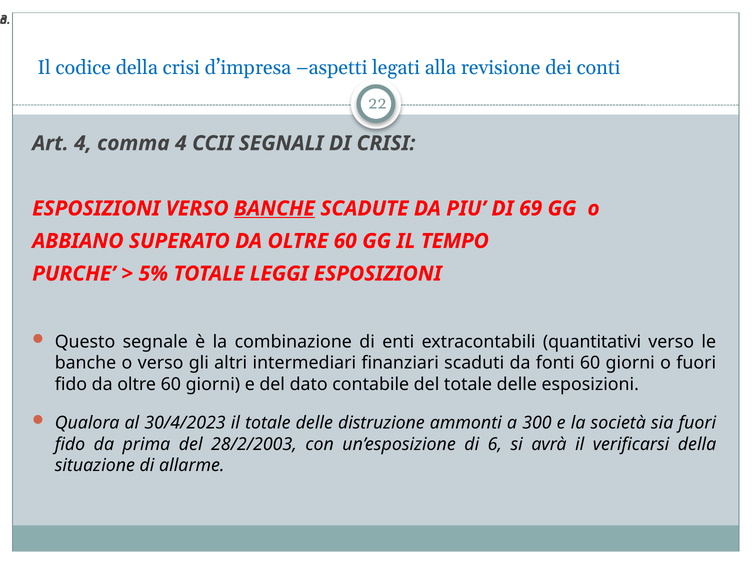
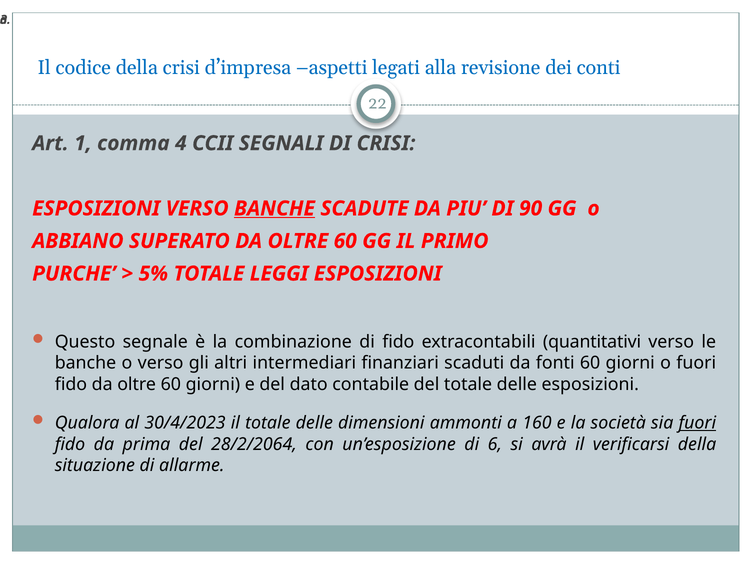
Art 4: 4 -> 1 (83, 143)
69: 69 -> 90 (531, 208)
TEMPO: TEMPO -> PRIMO (455, 241)
di enti: enti -> fido (398, 342)
distruzione: distruzione -> dimensioni (381, 423)
300: 300 -> 160 (537, 423)
fuori underline: none -> present (697, 423)
28/2/2003: 28/2/2003 -> 28/2/2064 (254, 444)
